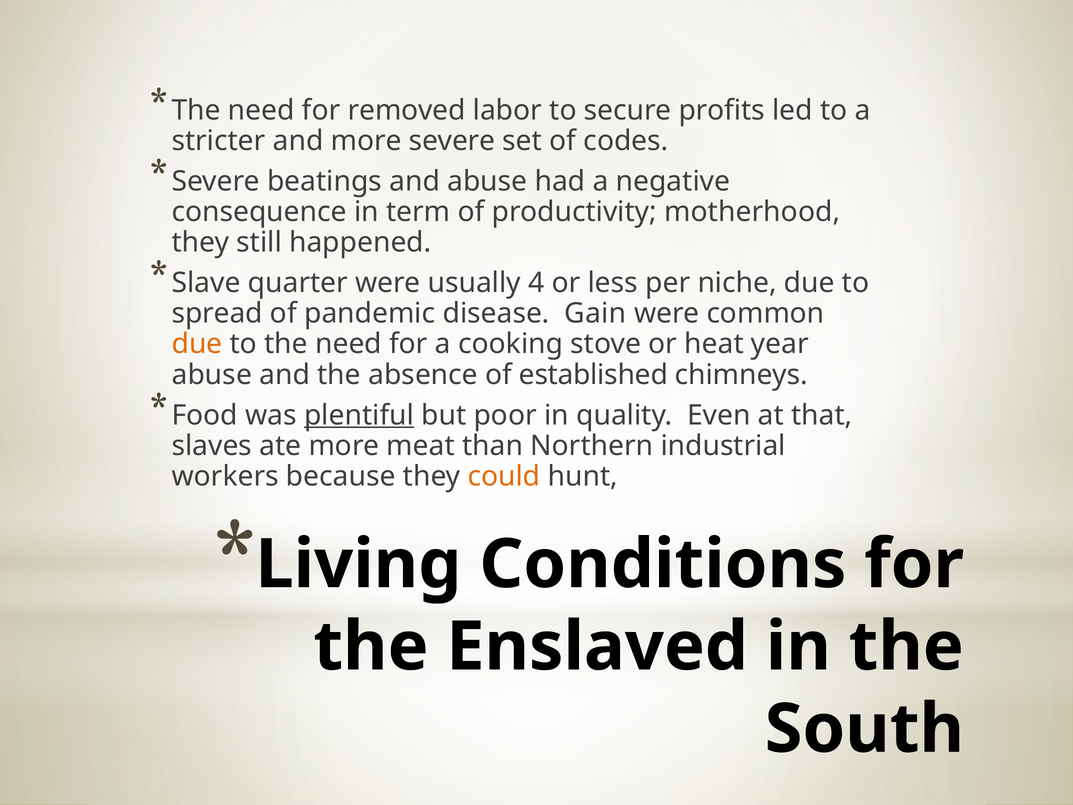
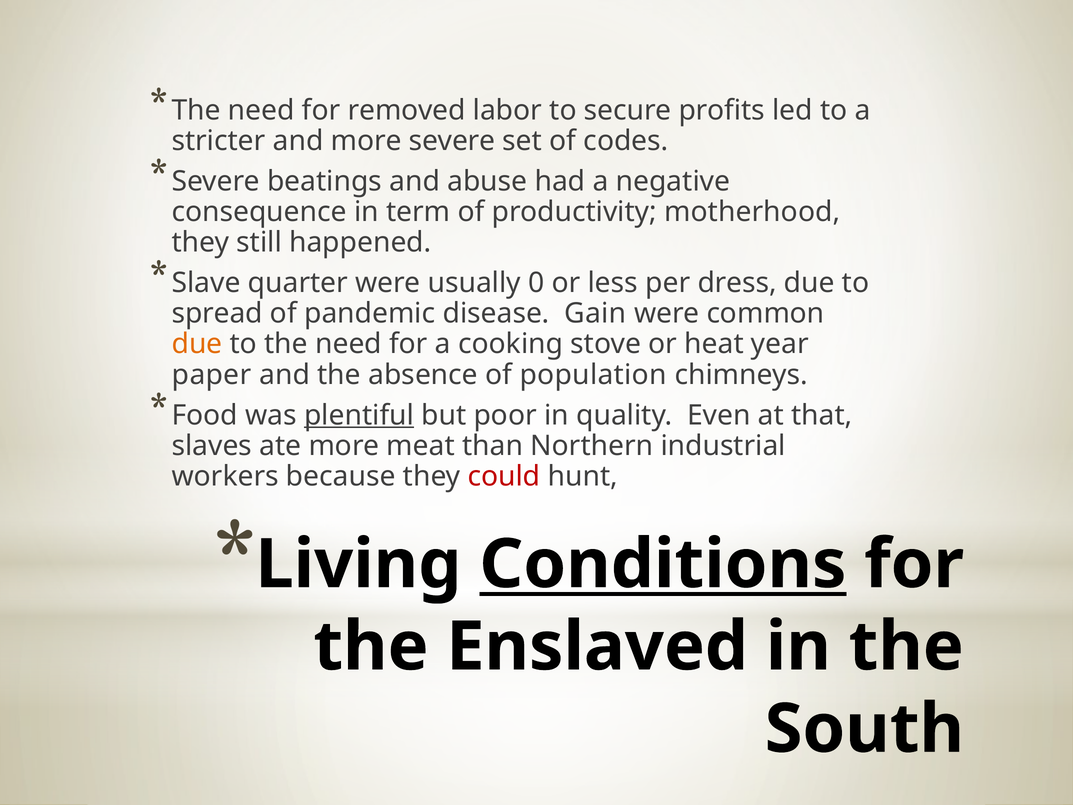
4: 4 -> 0 (536, 283)
niche: niche -> dress (737, 283)
abuse: abuse -> paper (212, 375)
established: established -> population (593, 375)
could colour: orange -> red (504, 476)
Conditions underline: none -> present (663, 564)
